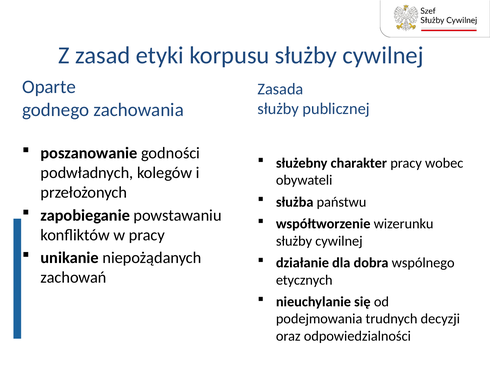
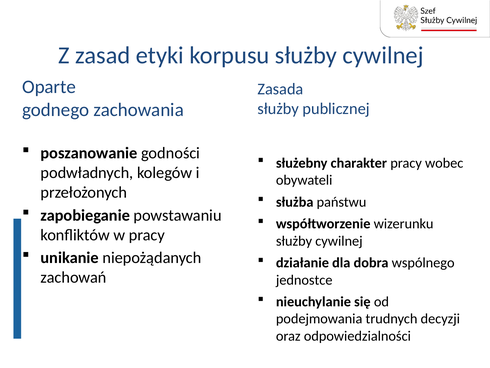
etycznych: etycznych -> jednostce (304, 280)
